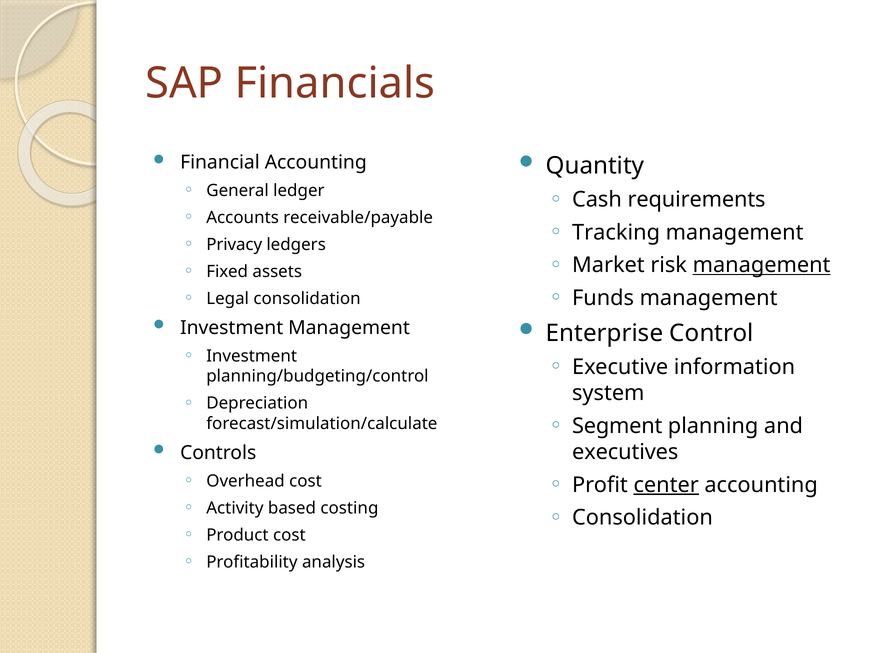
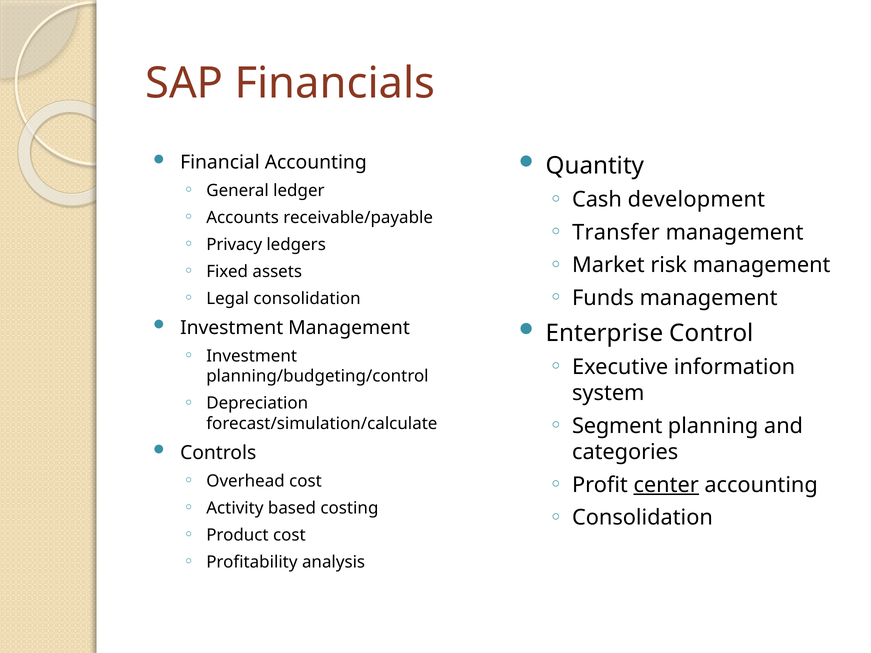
requirements: requirements -> development (696, 200)
Tracking: Tracking -> Transfer (616, 233)
management underline: present -> none (762, 265)
executives: executives -> categories (625, 452)
